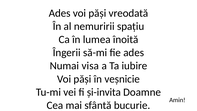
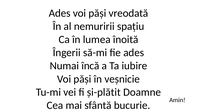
visa: visa -> încă (90, 66)
și-invita: și-invita -> și-plătit (104, 92)
